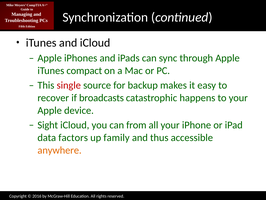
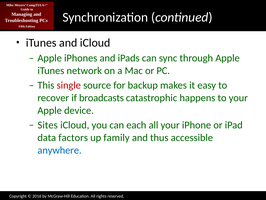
compact: compact -> network (84, 71)
Sight: Sight -> Sites (48, 125)
from: from -> each (136, 125)
anywhere colour: orange -> blue (60, 150)
